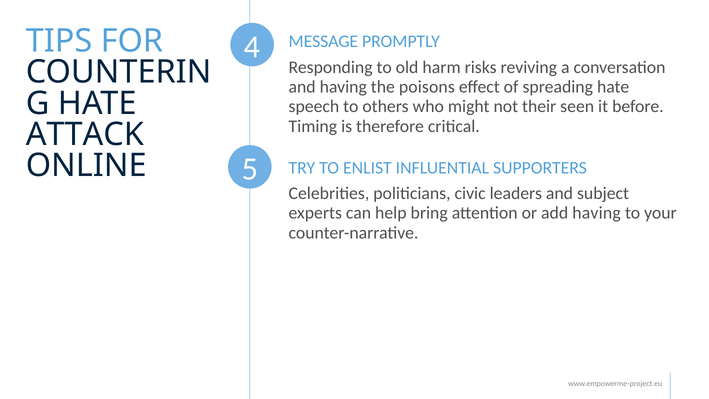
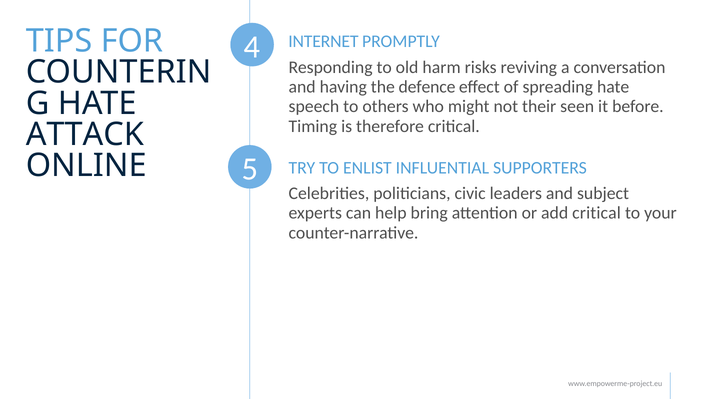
MESSAGE: MESSAGE -> INTERNET (323, 42)
poisons: poisons -> defence (427, 87)
add having: having -> critical (597, 213)
